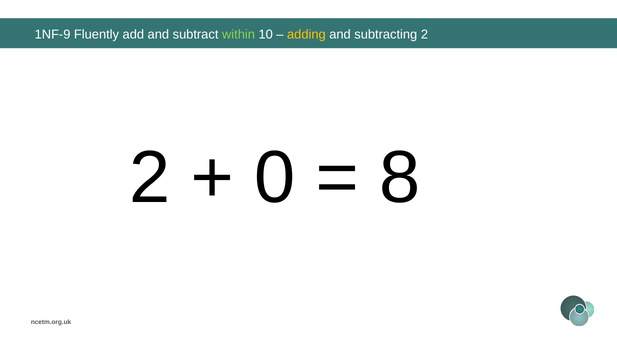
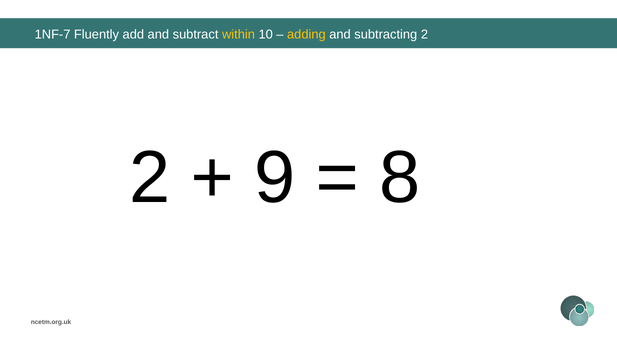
1NF-9: 1NF-9 -> 1NF-7 (53, 34)
within colour: light green -> yellow (238, 34)
0: 0 -> 9 (275, 178)
